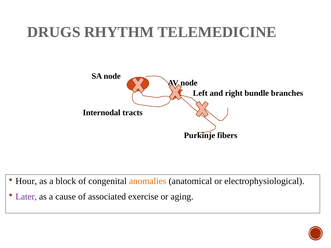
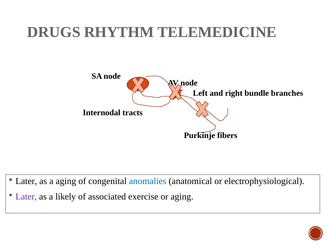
Hour: Hour -> Later (26, 181)
a block: block -> aging (66, 181)
anomalies colour: orange -> blue (148, 181)
cause: cause -> likely (66, 197)
